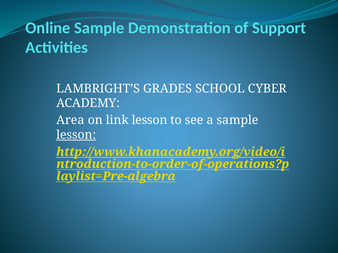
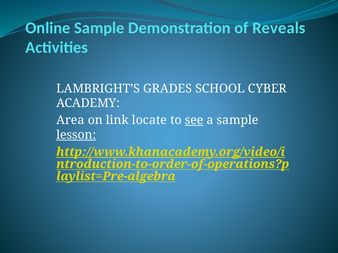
Support: Support -> Reveals (279, 28)
link lesson: lesson -> locate (149, 120)
see underline: none -> present (194, 120)
